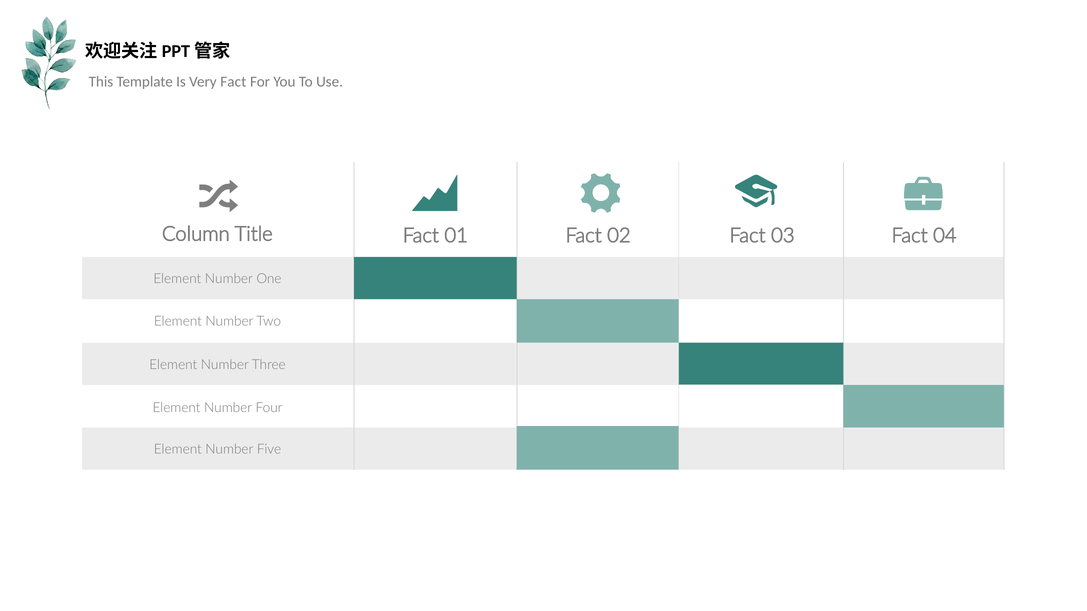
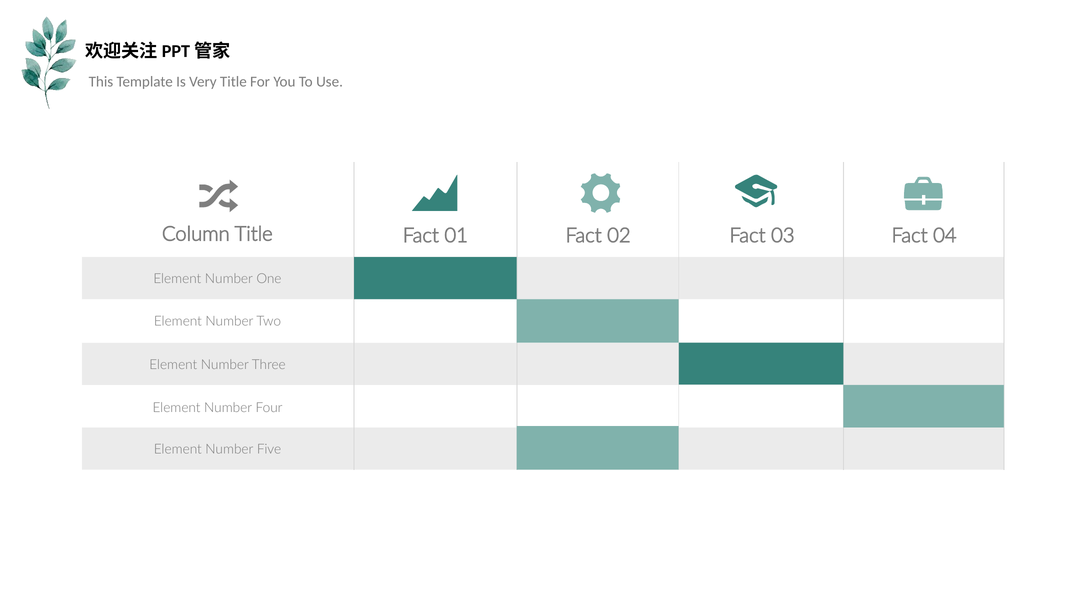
Very Fact: Fact -> Title (233, 82)
